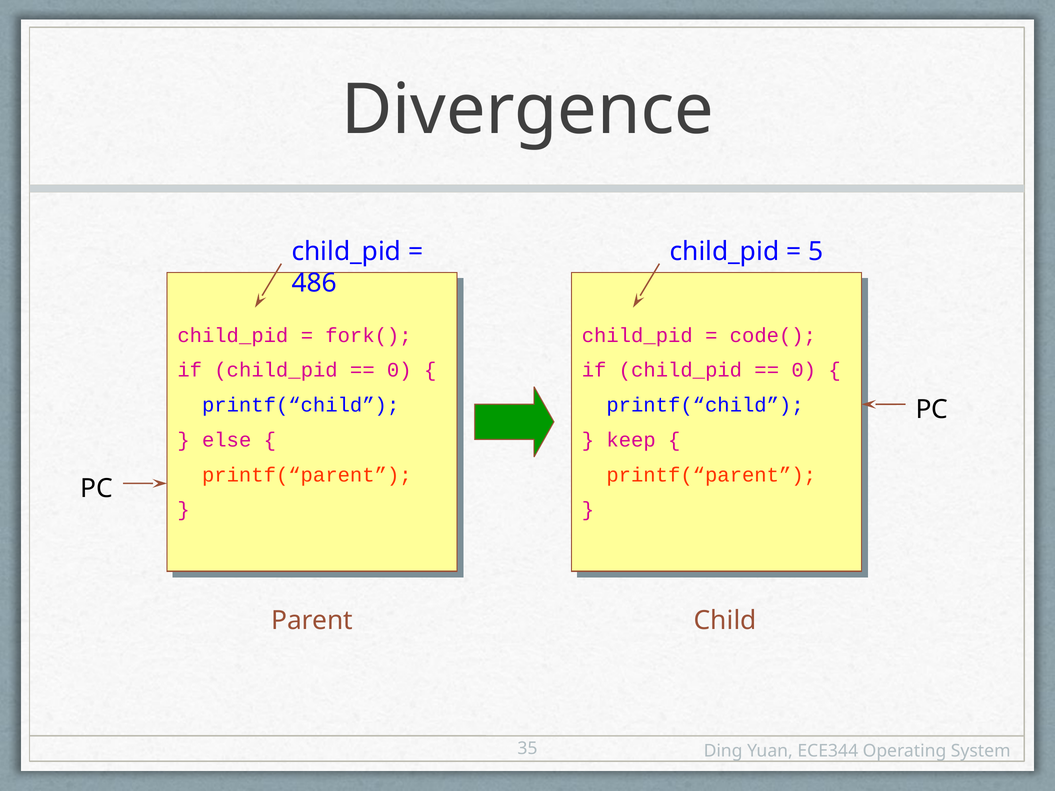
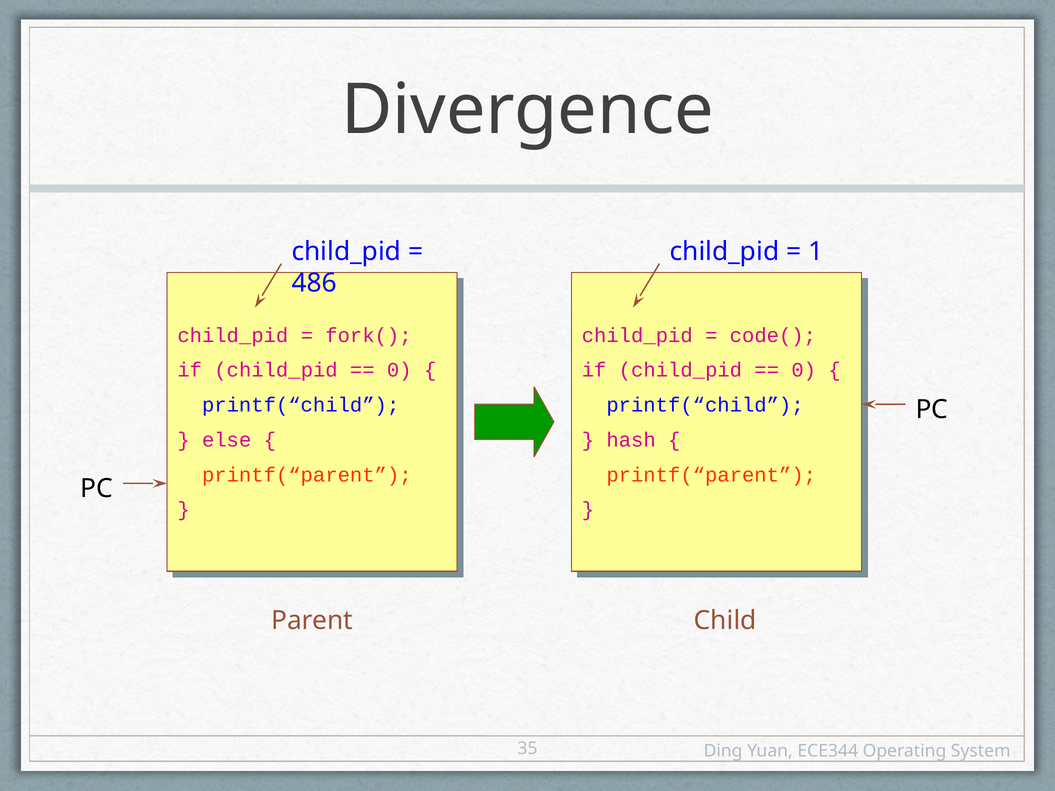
5: 5 -> 1 (816, 251)
keep: keep -> hash (631, 440)
